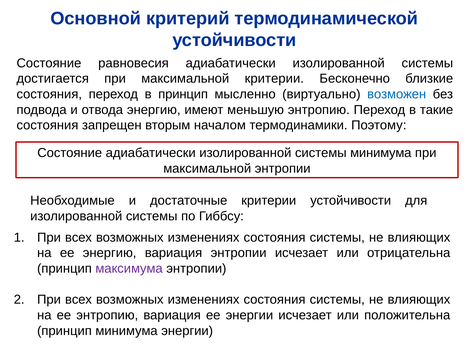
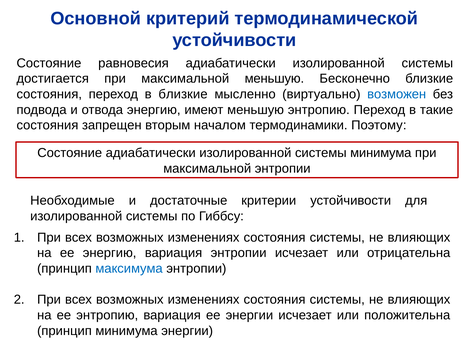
максимальной критерии: критерии -> меньшую (274, 79)
в принцип: принцип -> близкие (183, 94)
максимума colour: purple -> blue (129, 269)
